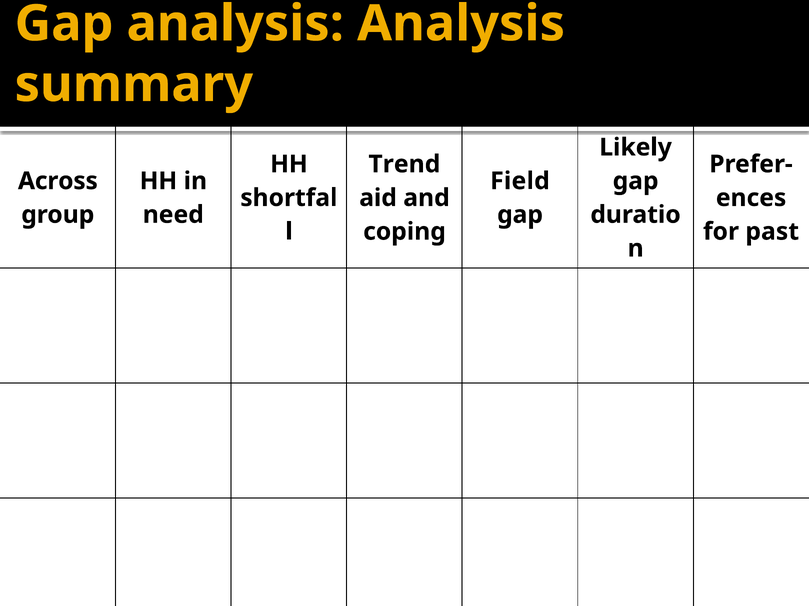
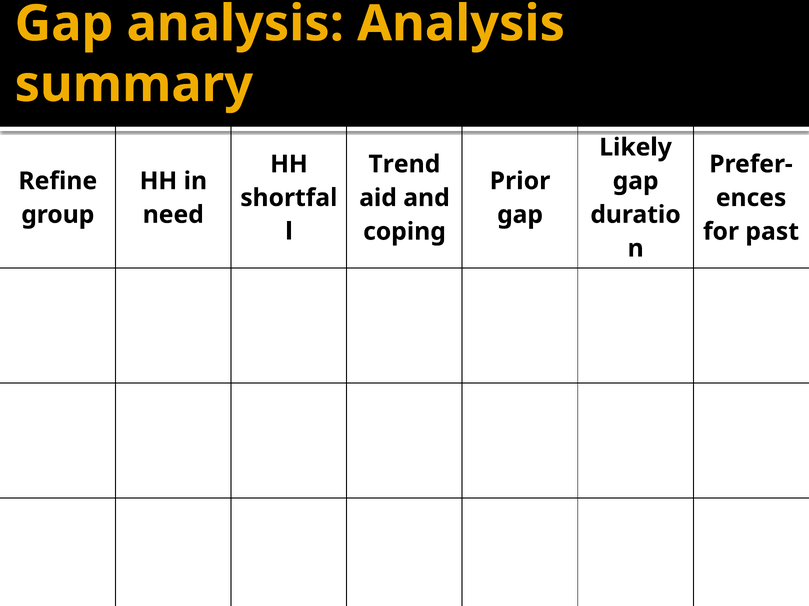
Across: Across -> Refine (58, 181)
Field: Field -> Prior (520, 181)
